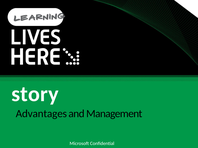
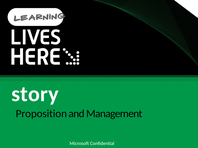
Advantages: Advantages -> Proposition (41, 114)
